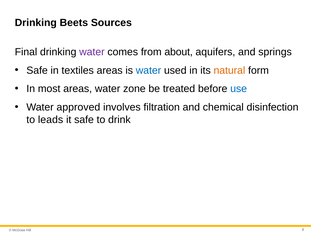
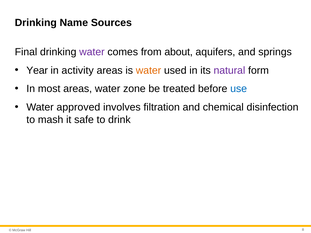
Beets: Beets -> Name (74, 23)
Safe: Safe -> Year (37, 70)
textiles: textiles -> activity (78, 70)
water colour: blue -> orange (148, 70)
natural colour: orange -> purple (229, 70)
leads: leads -> mash (51, 120)
